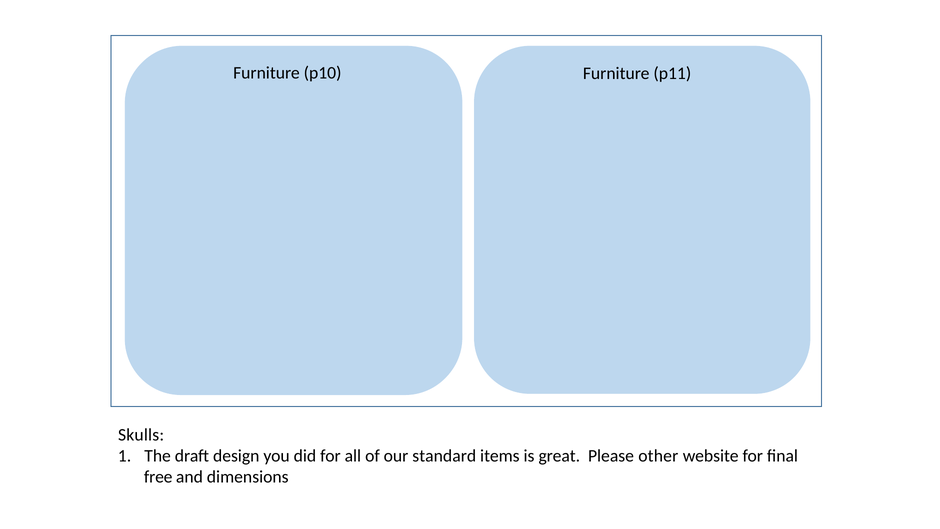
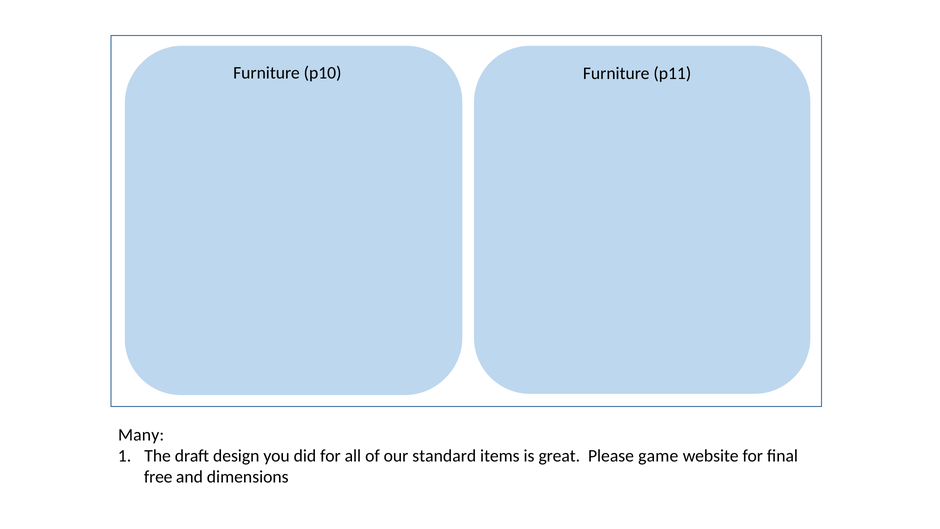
Skulls: Skulls -> Many (141, 434)
other: other -> game (658, 456)
